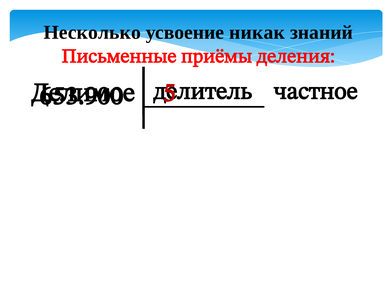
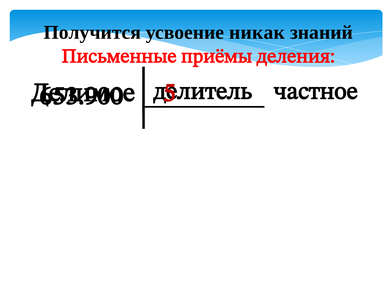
Несколько: Несколько -> Получится (92, 32)
